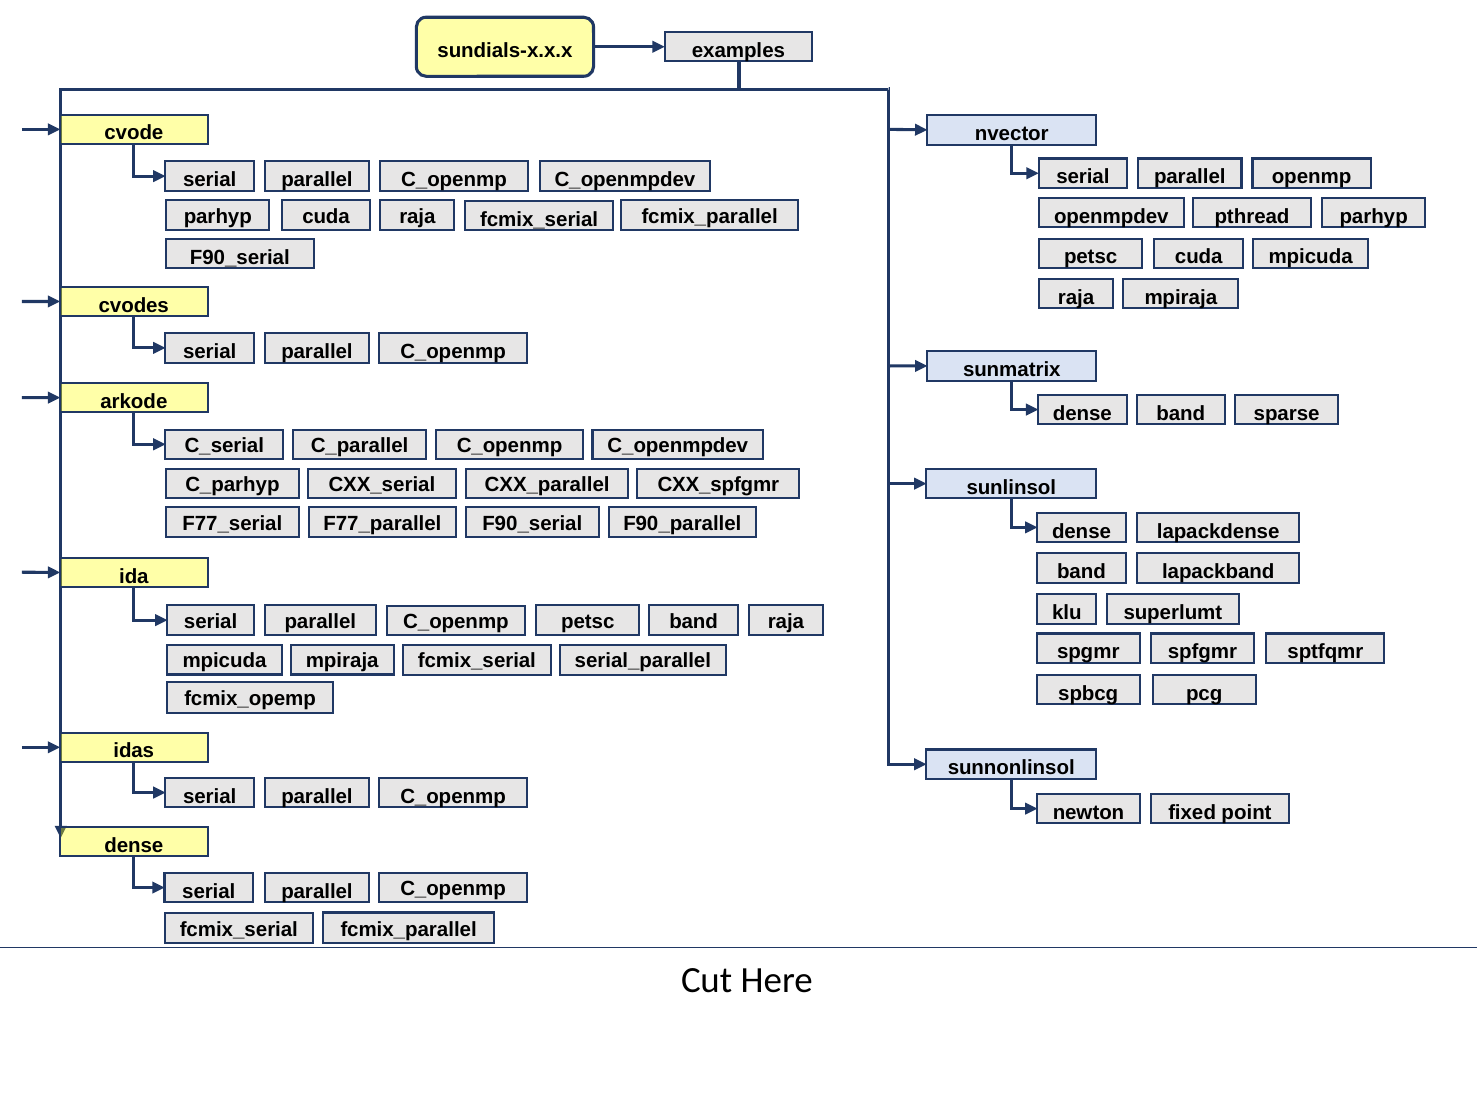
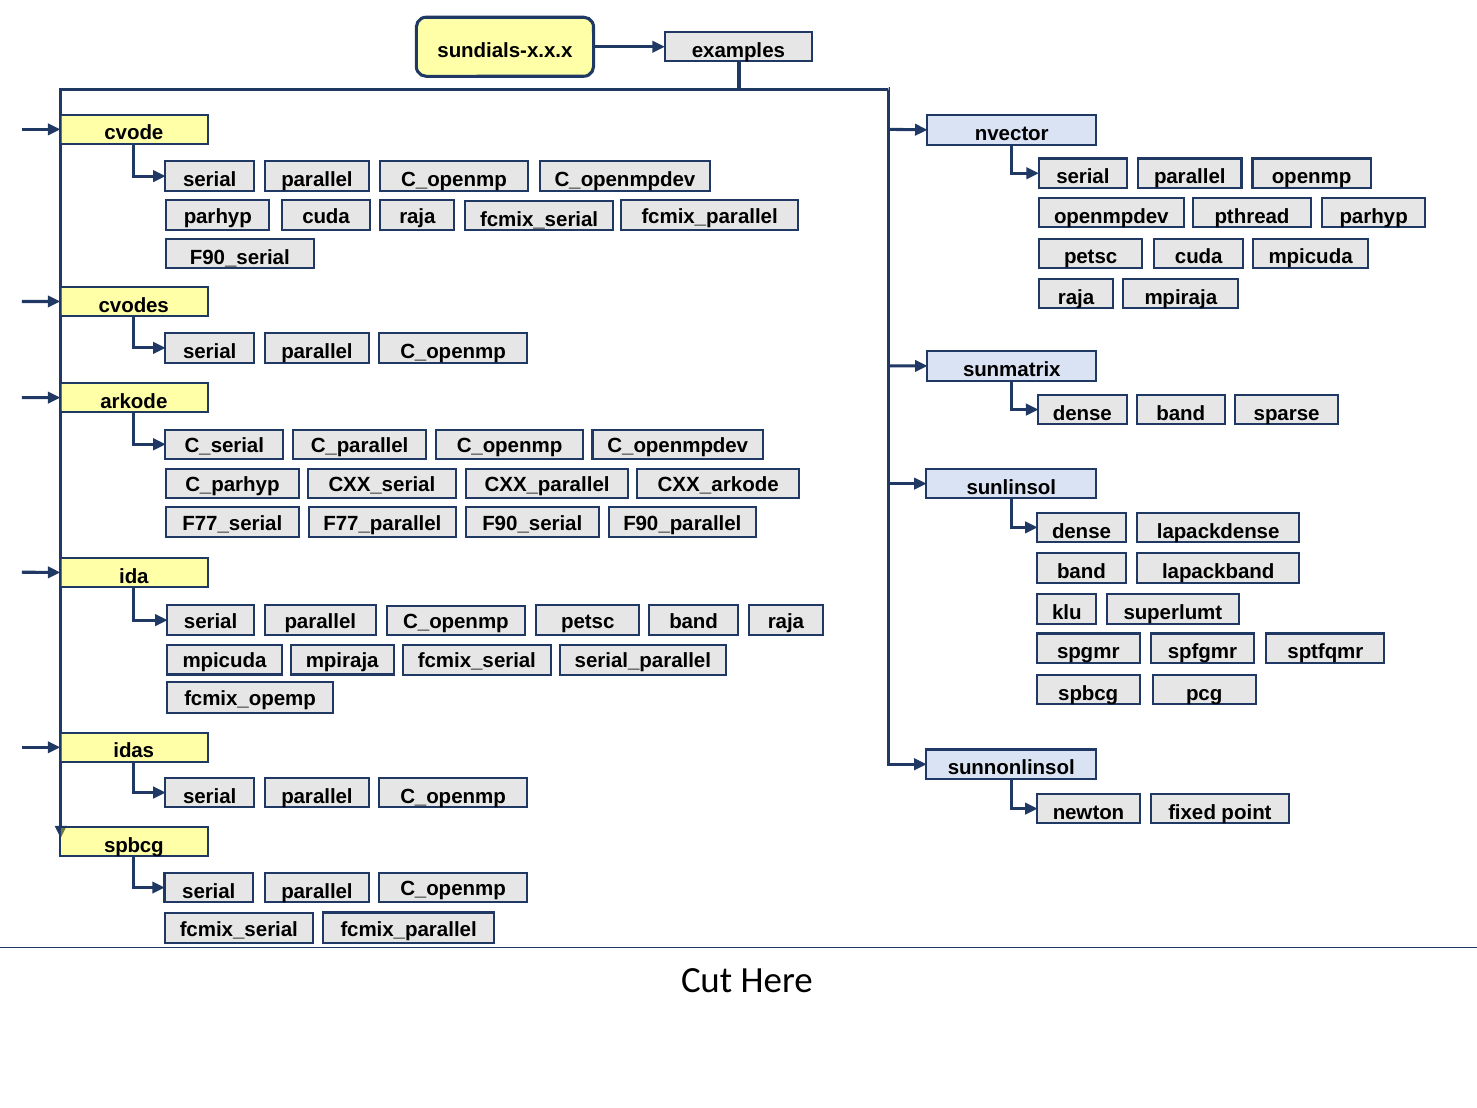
CXX_spfgmr: CXX_spfgmr -> CXX_arkode (718, 485)
dense: dense -> spbcg (134, 845)
